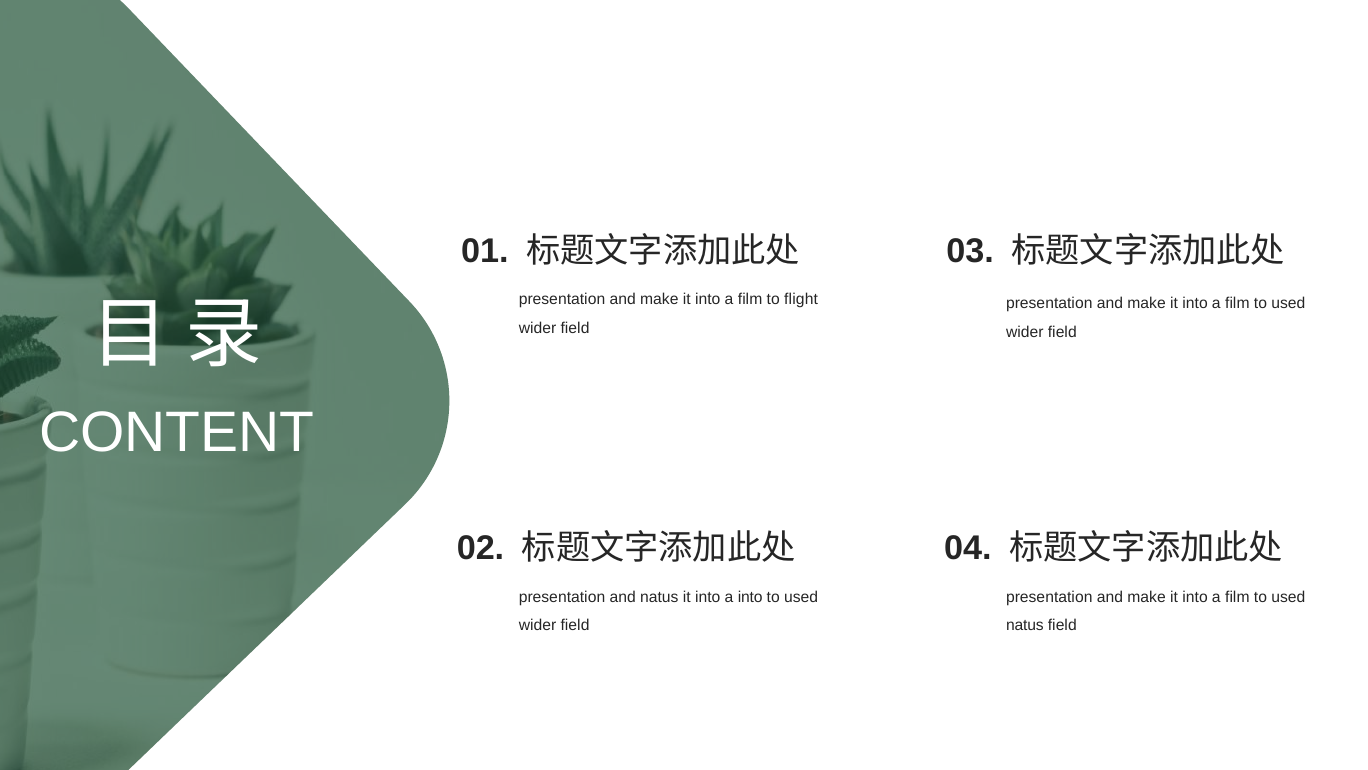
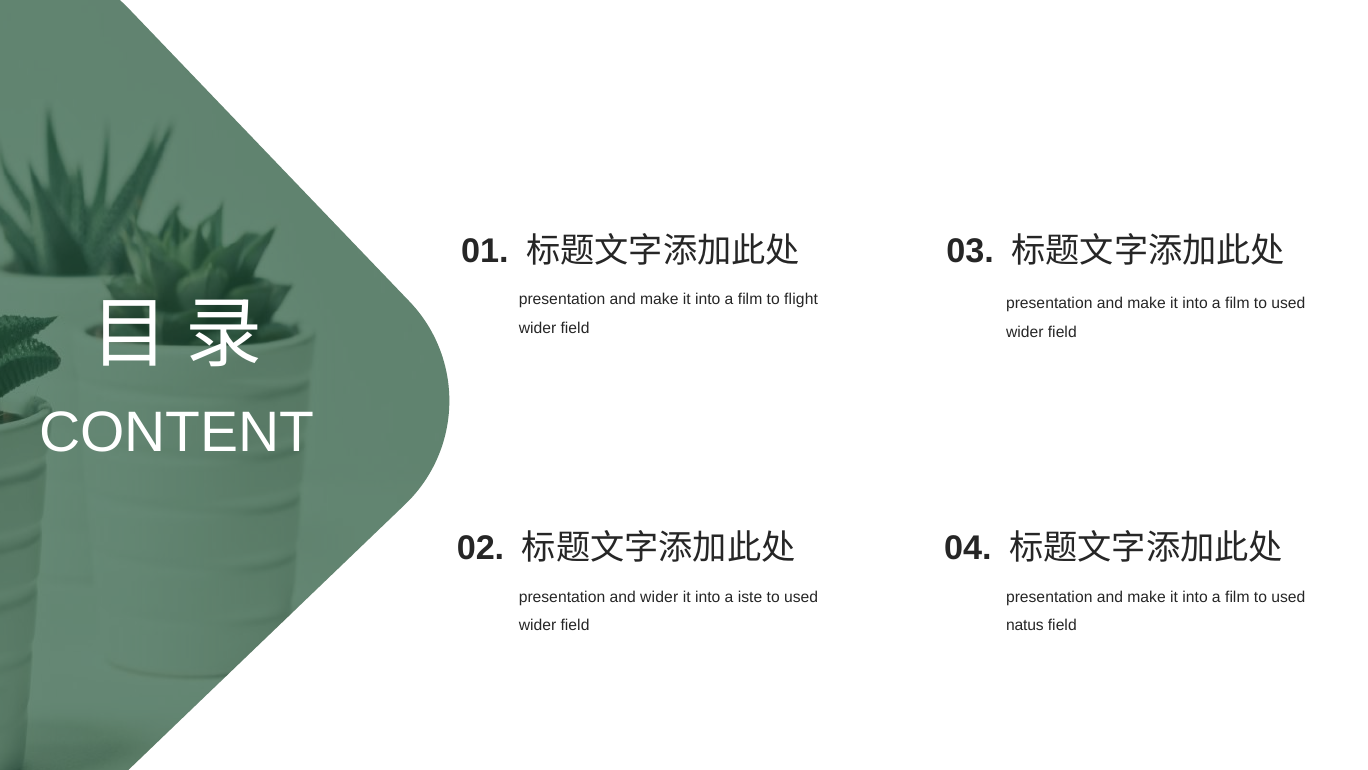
and natus: natus -> wider (659, 597)
a into: into -> iste (750, 597)
